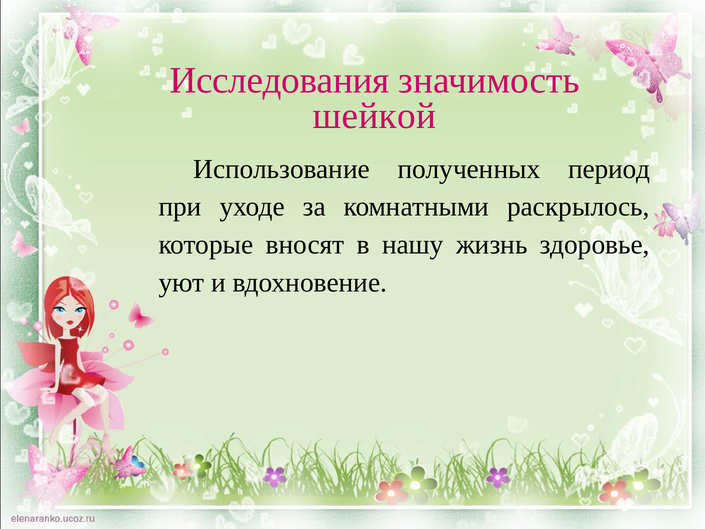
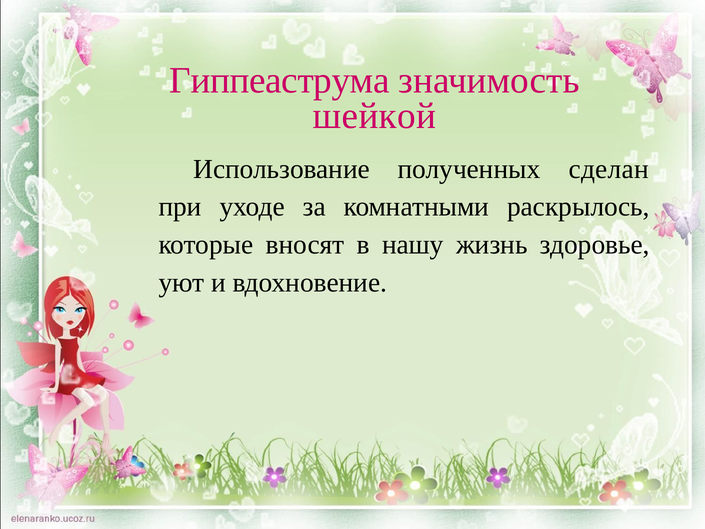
Исследования: Исследования -> Гиппеаструма (280, 80)
период: период -> сделан (609, 169)
